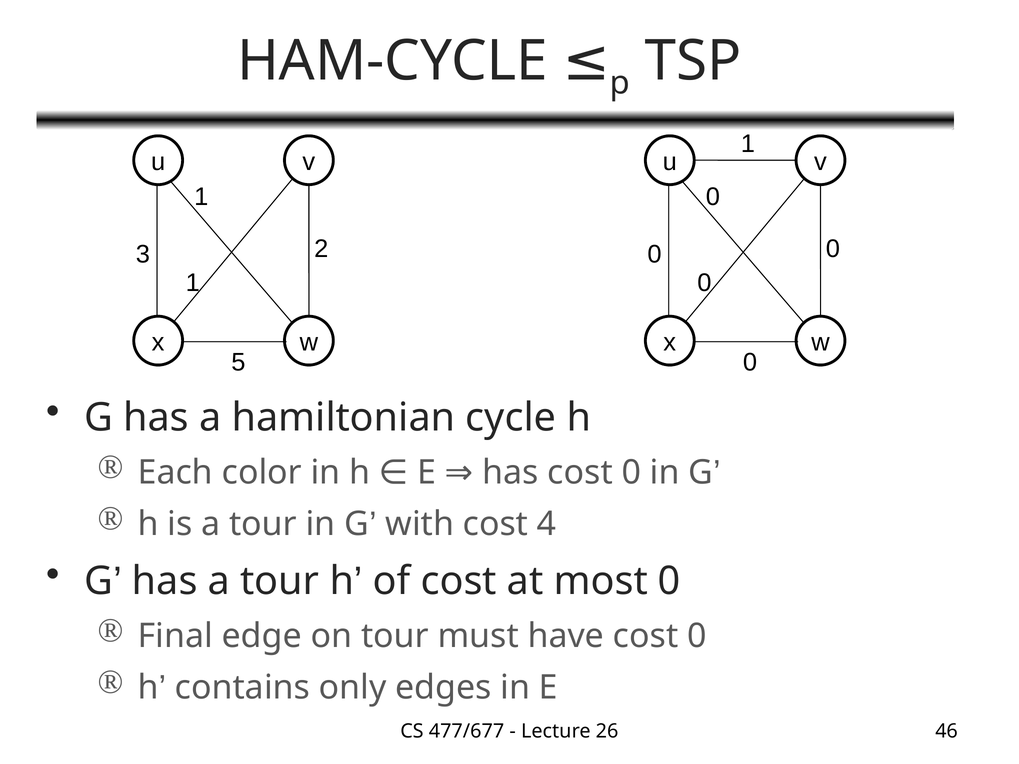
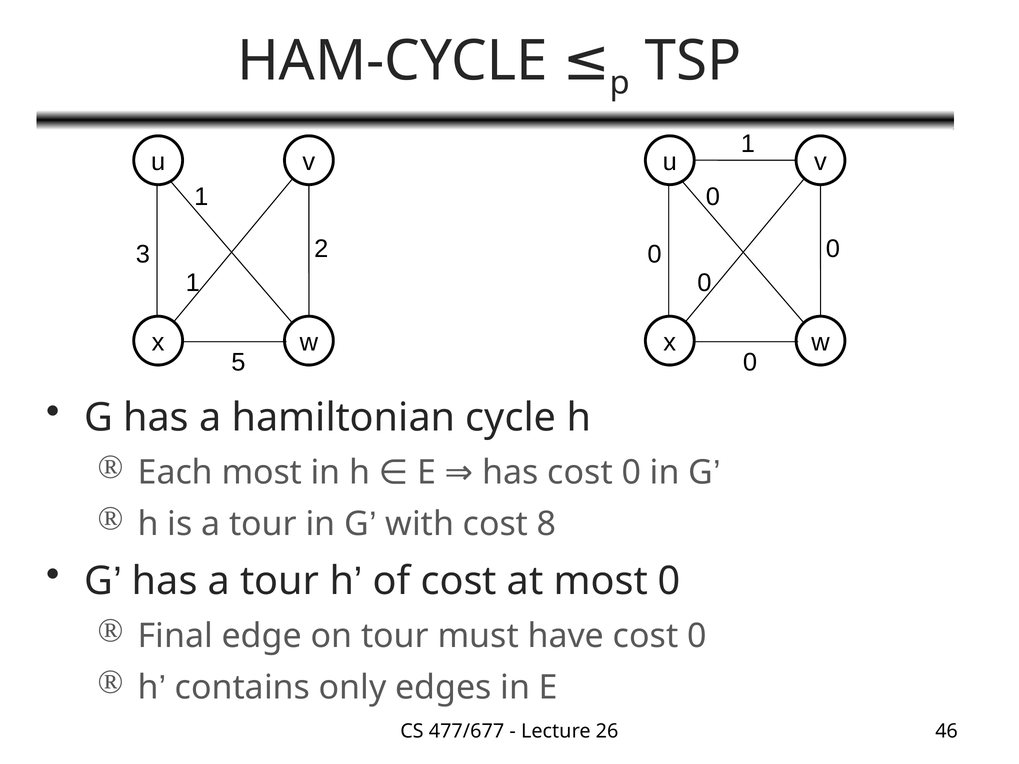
Each color: color -> most (262, 473)
4: 4 -> 8 (547, 524)
